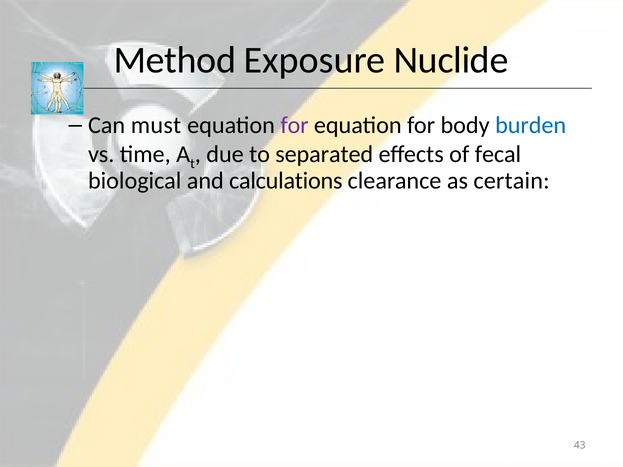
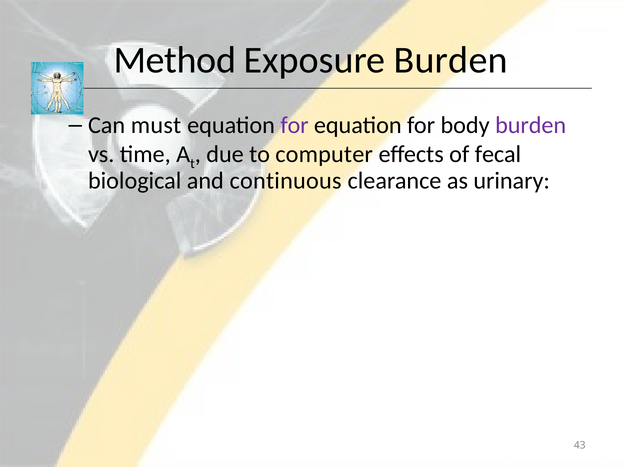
Exposure Nuclide: Nuclide -> Burden (451, 60)
burden colour: blue -> purple (531, 125)
separated: separated -> computer (324, 154)
calculations: calculations -> continuous (286, 181)
certain: certain -> urinary (512, 181)
